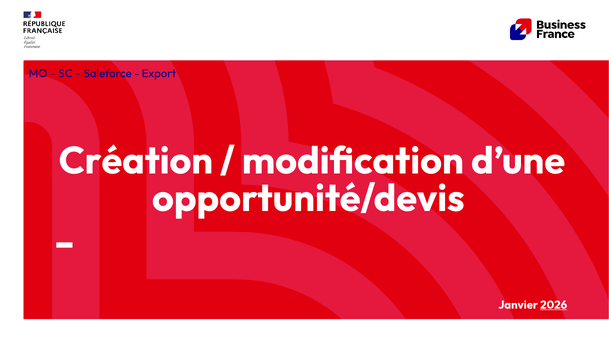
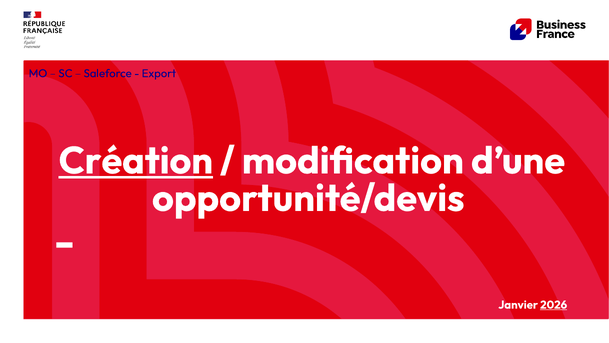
Création underline: none -> present (136, 161)
